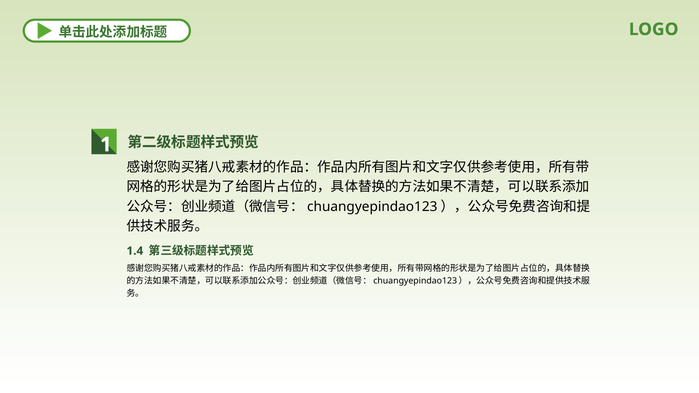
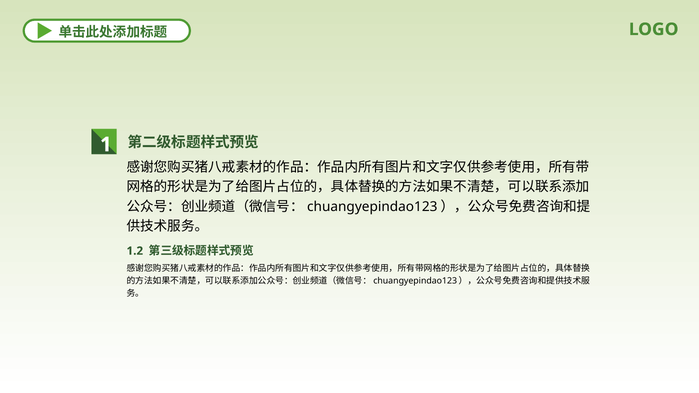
1.4: 1.4 -> 1.2 (135, 251)
